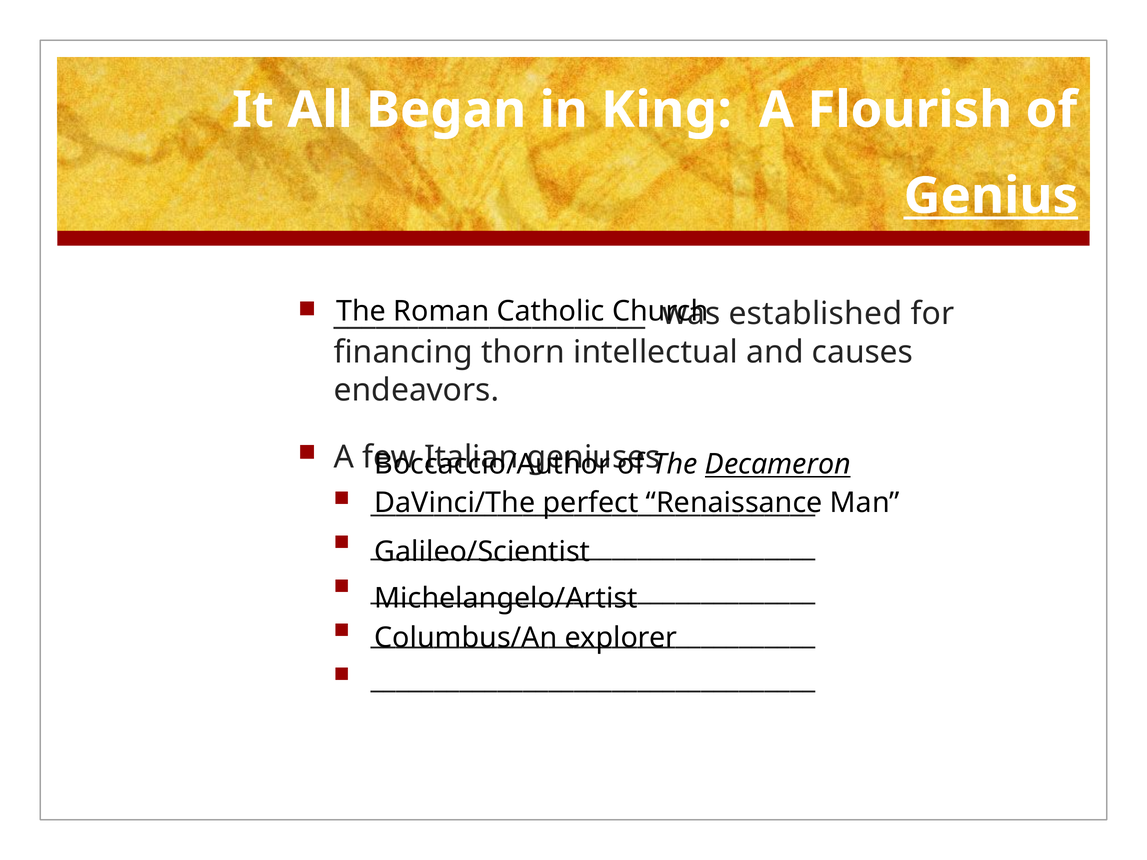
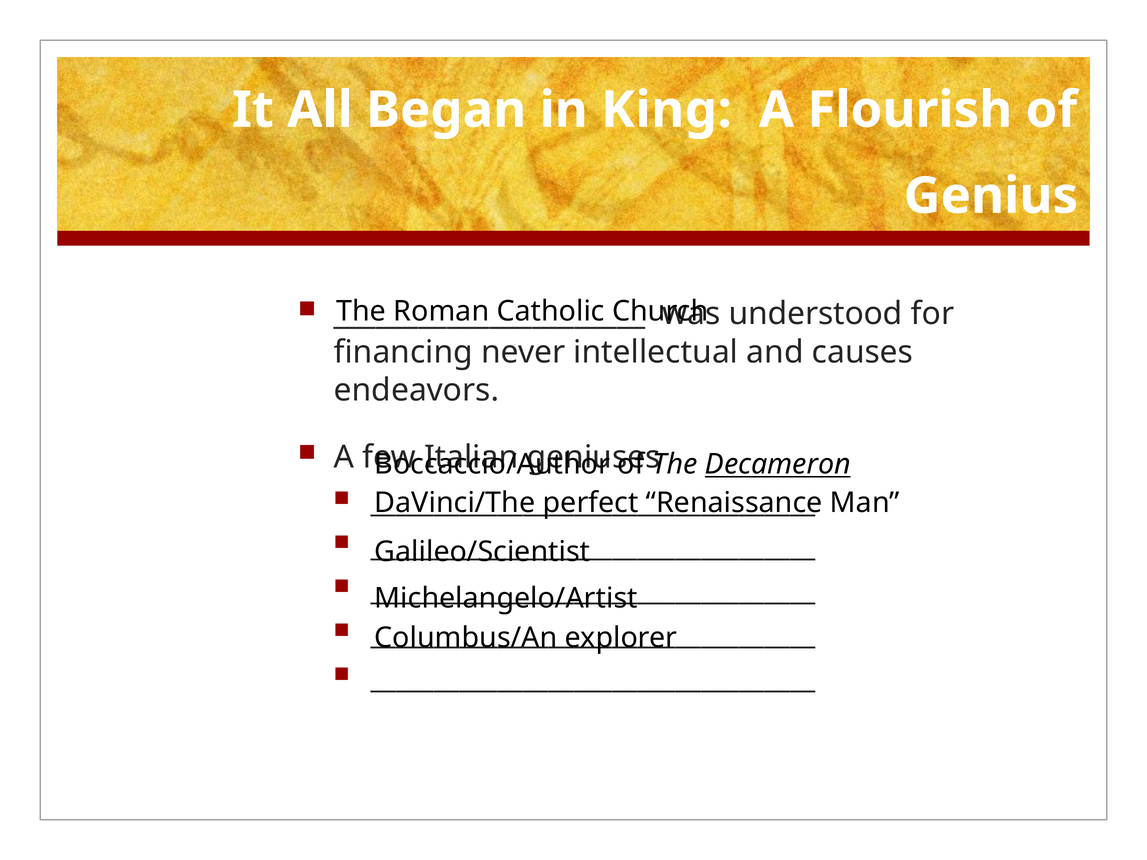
Genius underline: present -> none (991, 196)
established: established -> understood (816, 314)
thorn: thorn -> never (523, 352)
